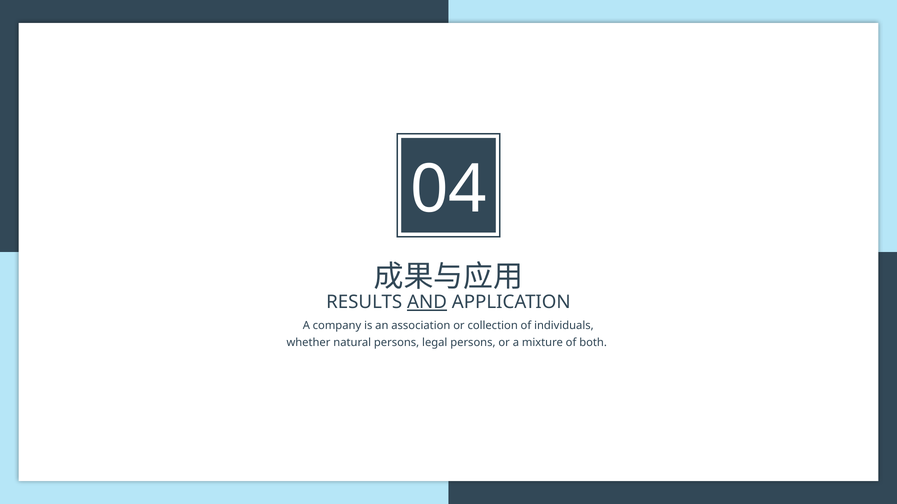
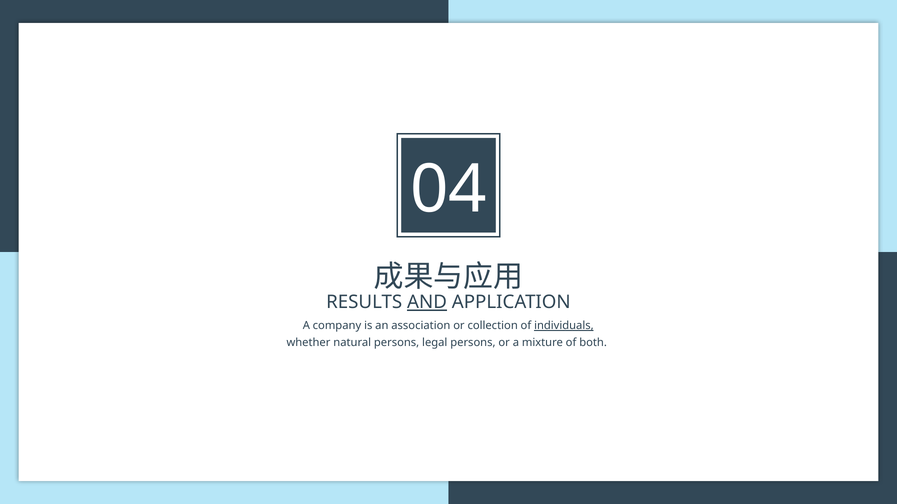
individuals underline: none -> present (564, 326)
